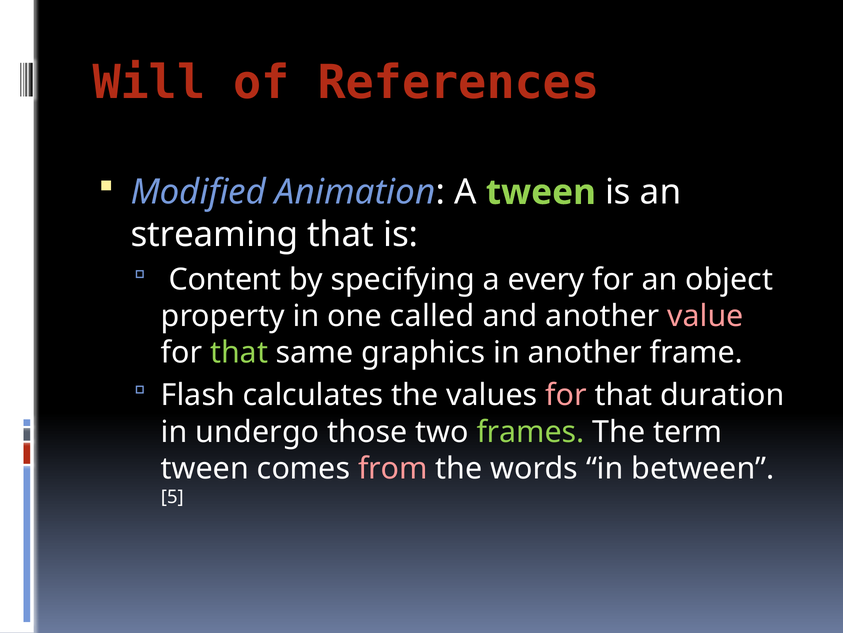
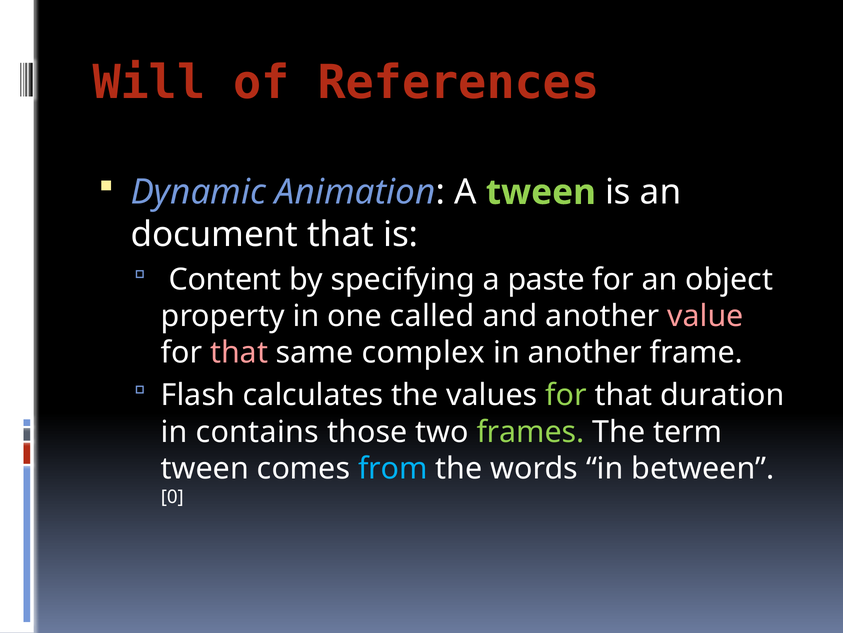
Modified: Modified -> Dynamic (198, 192)
streaming: streaming -> document (214, 234)
every: every -> paste (546, 279)
that colour: light green -> pink (239, 352)
graphics: graphics -> complex (423, 352)
for colour: pink -> light green (566, 395)
undergo: undergo -> contains (257, 431)
from colour: pink -> light blue (393, 468)
5: 5 -> 0 (172, 497)
